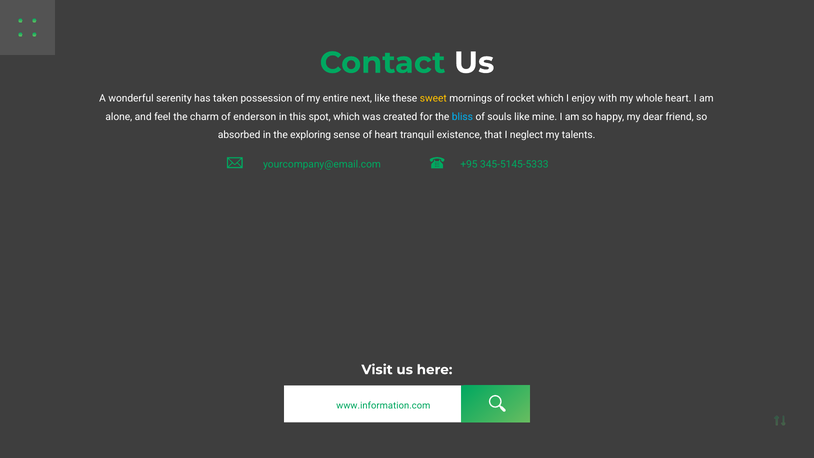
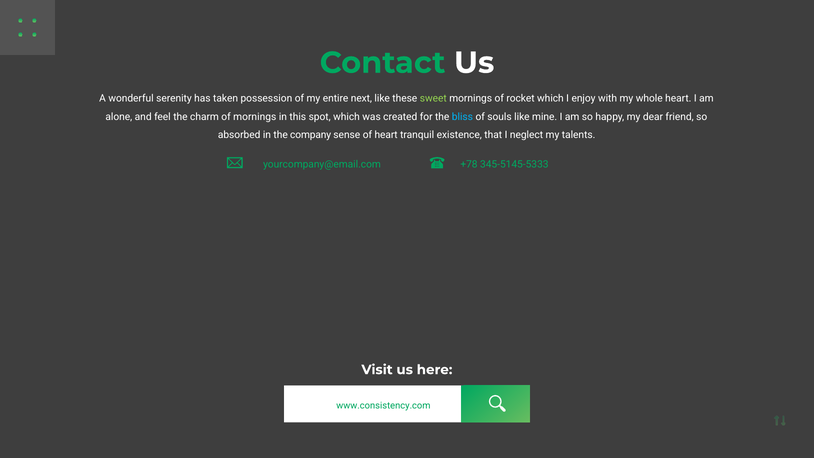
sweet colour: yellow -> light green (433, 98)
of enderson: enderson -> mornings (255, 117)
exploring: exploring -> company (311, 135)
+95: +95 -> +78 (469, 165)
www.information.com: www.information.com -> www.consistency.com (383, 406)
